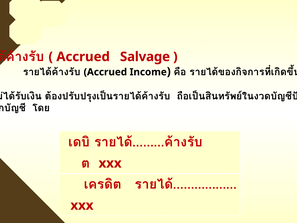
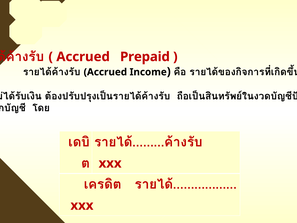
Salvage: Salvage -> Prepaid (145, 57)
